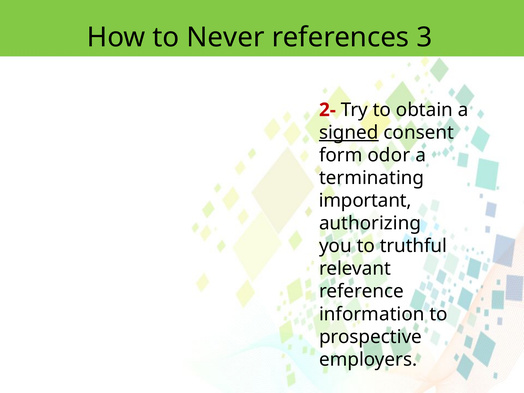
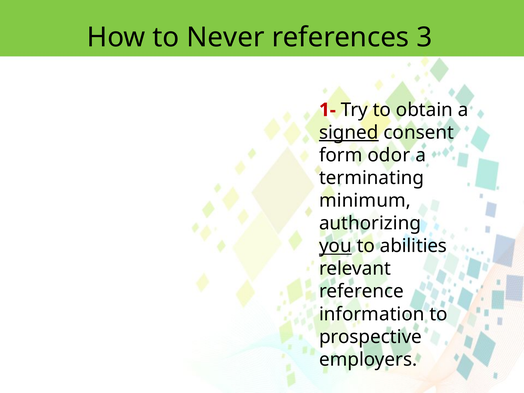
2-: 2- -> 1- (327, 110)
important: important -> minimum (365, 201)
you underline: none -> present (335, 246)
truthful: truthful -> abilities (413, 246)
